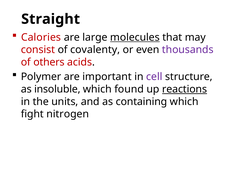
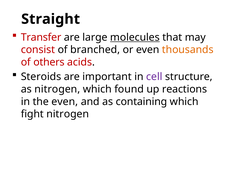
Calories: Calories -> Transfer (41, 37)
covalenty: covalenty -> branched (95, 50)
thousands colour: purple -> orange (188, 50)
Polymer: Polymer -> Steroids (41, 77)
as insoluble: insoluble -> nitrogen (57, 89)
reactions underline: present -> none (185, 89)
the units: units -> even (65, 102)
